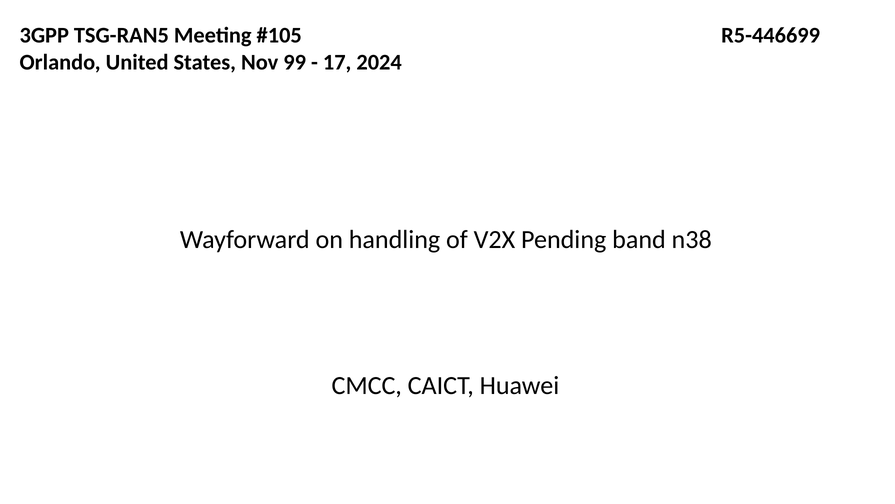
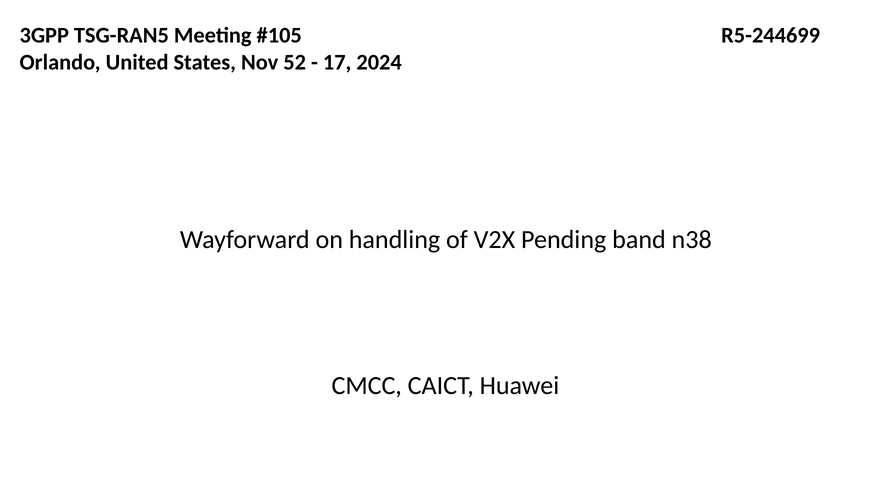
R5-446699: R5-446699 -> R5-244699 (771, 35)
99: 99 -> 52 (295, 62)
